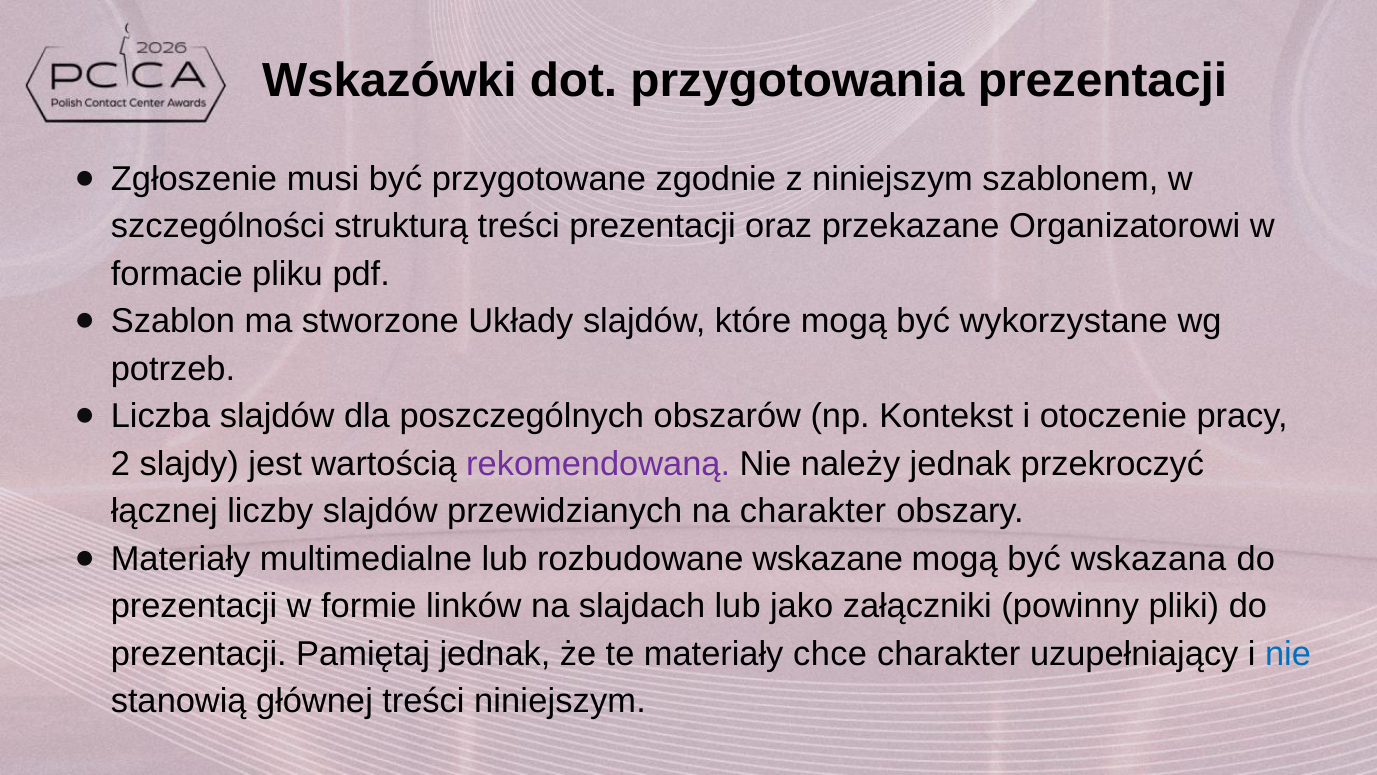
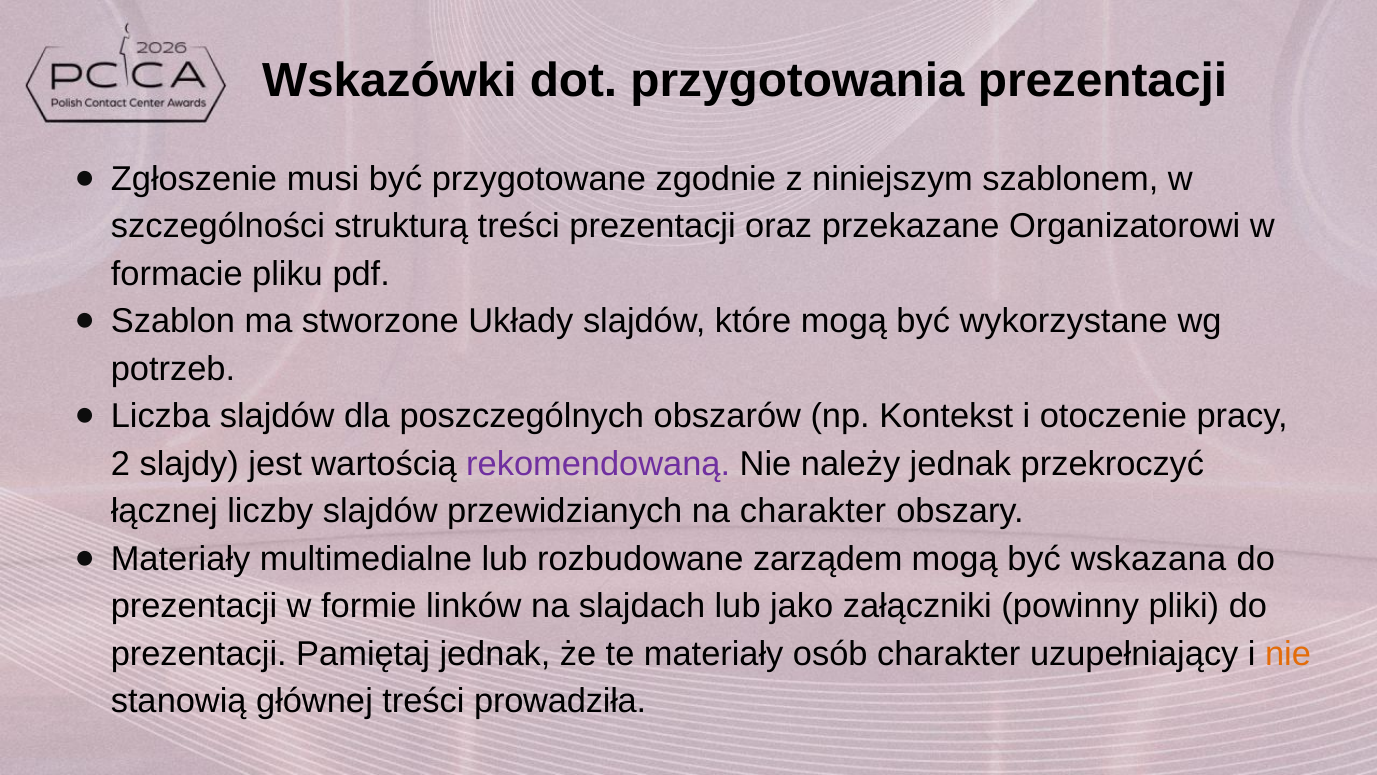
wskazane: wskazane -> zarządem (828, 558)
chce: chce -> osób (830, 653)
nie colour: blue -> orange (1288, 653)
treści niniejszym: niniejszym -> prowadziła (560, 701)
